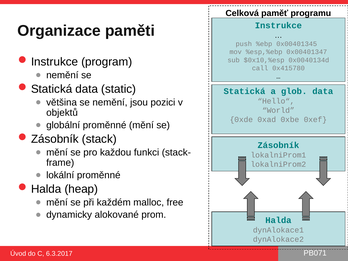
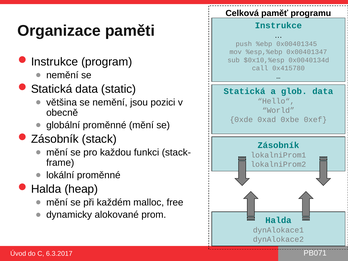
objektů: objektů -> obecně (62, 113)
